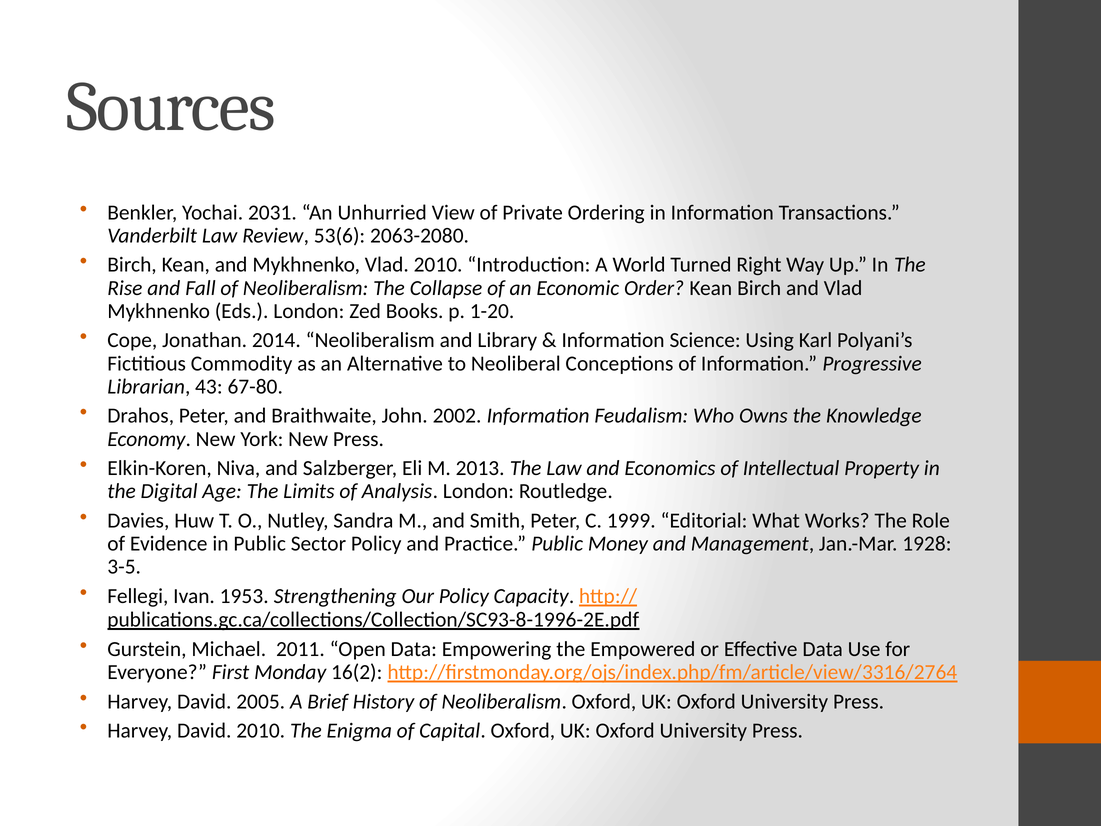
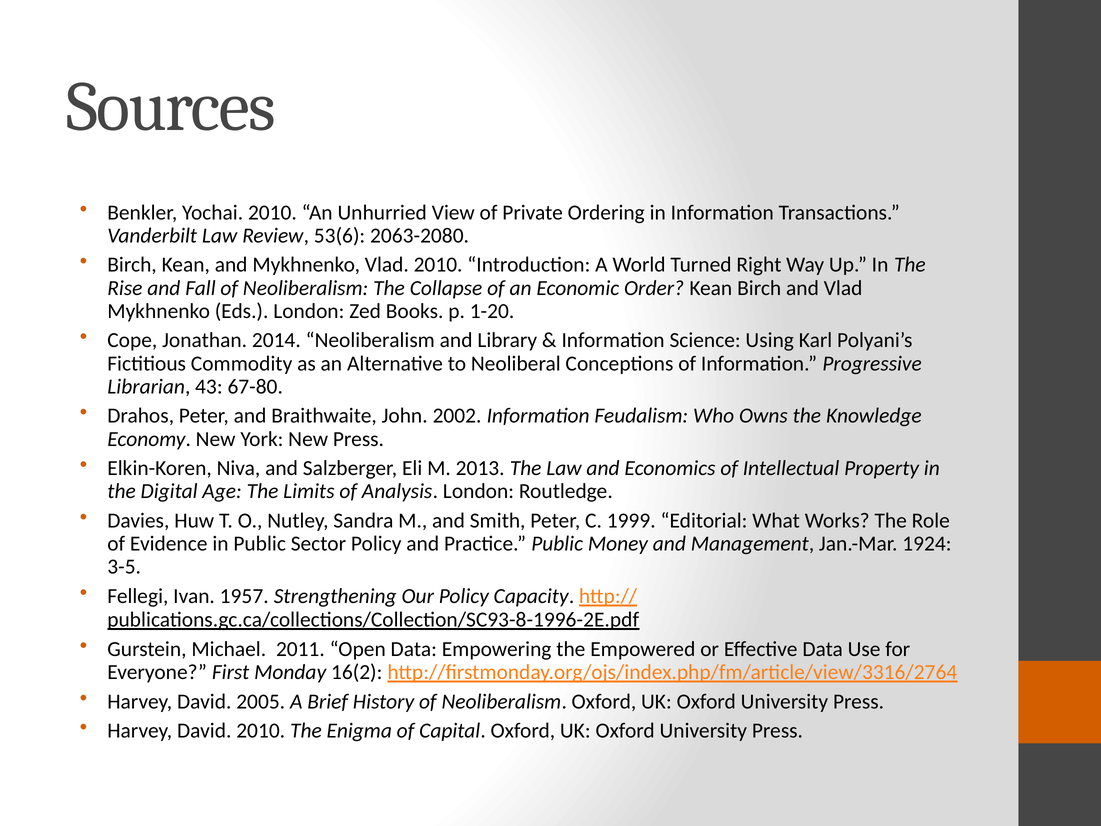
Yochai 2031: 2031 -> 2010 (272, 213)
1928: 1928 -> 1924 (927, 544)
1953: 1953 -> 1957 (244, 596)
